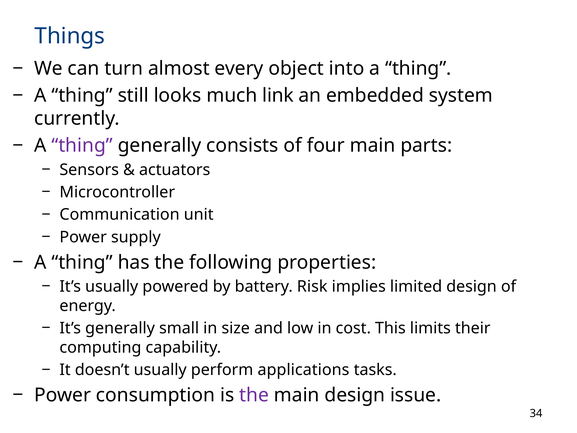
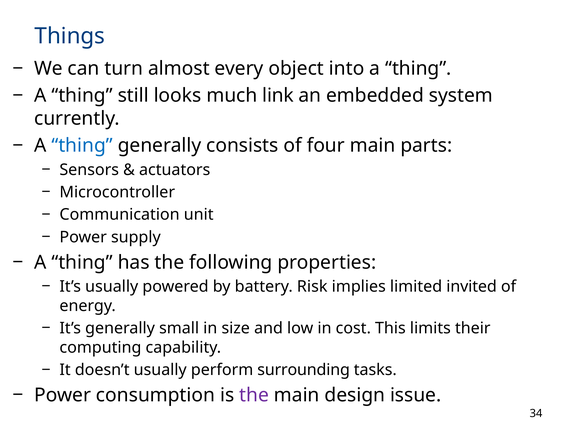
thing colour: purple -> blue (82, 145)
limited design: design -> invited (472, 286)
applications: applications -> surrounding (304, 370)
